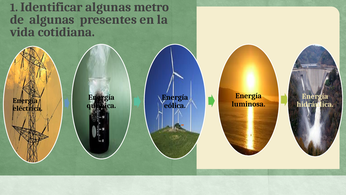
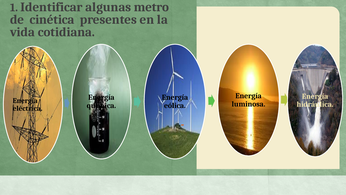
de algunas: algunas -> cinética (52, 20)
